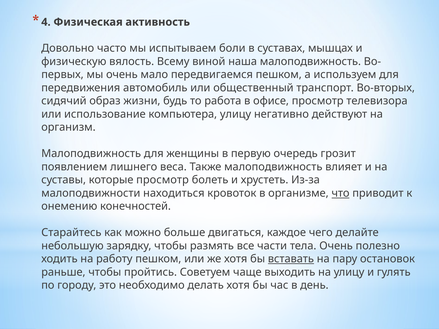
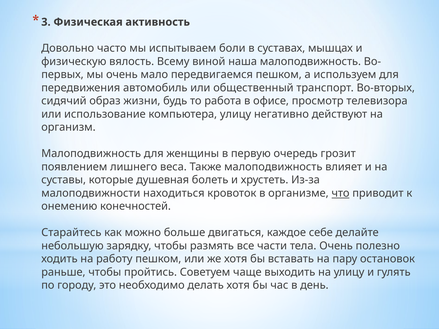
4: 4 -> 3 (46, 22)
которые просмотр: просмотр -> душевная (163, 180)
чего: чего -> себе (321, 233)
вставать underline: present -> none (291, 259)
